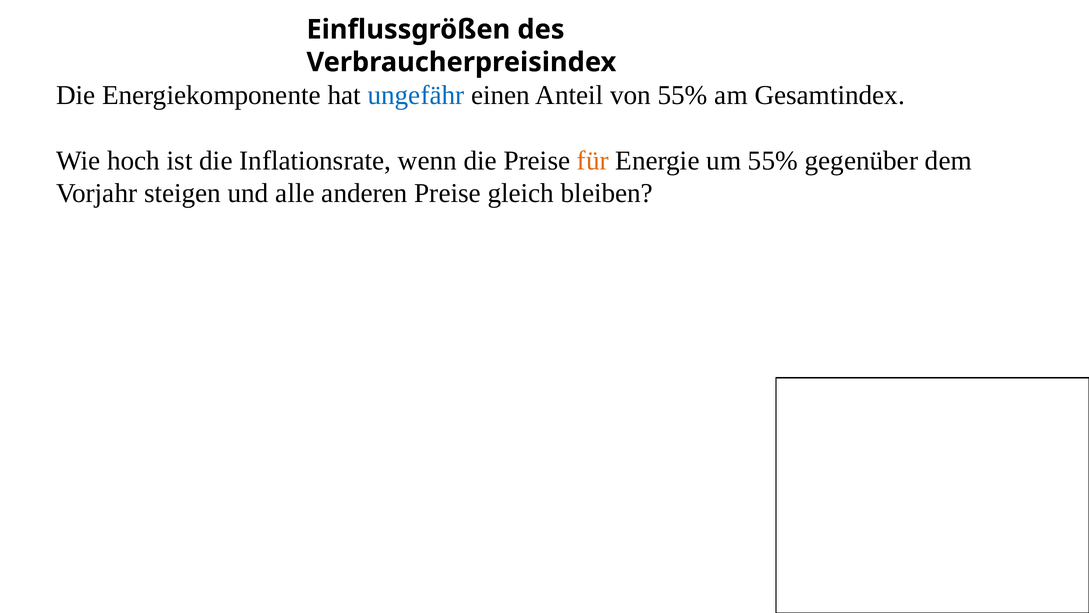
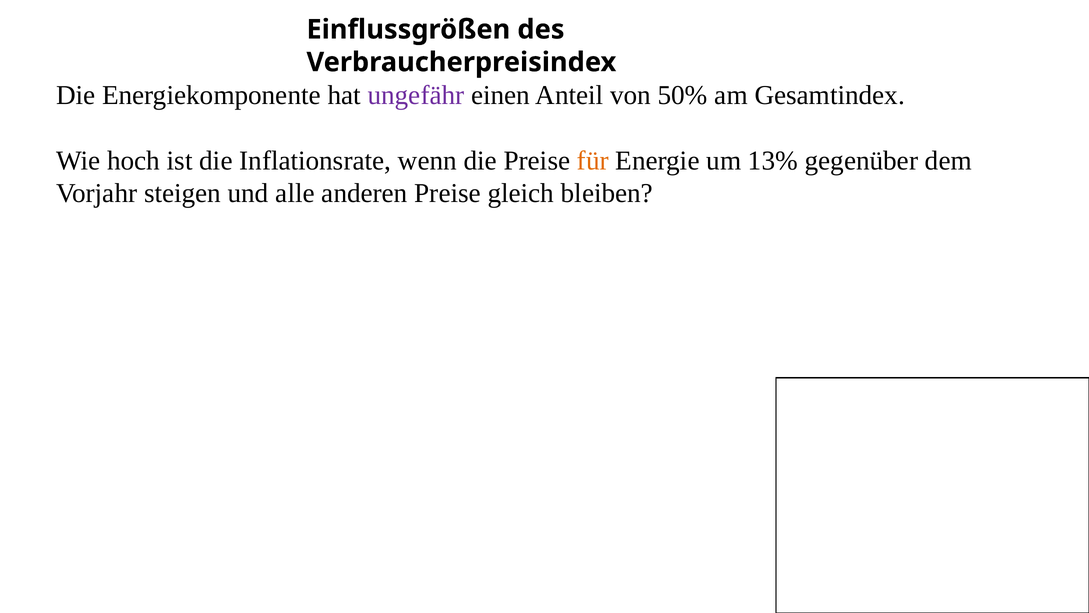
ungefähr colour: blue -> purple (416, 95)
von 55%: 55% -> 50% (683, 95)
um 55%: 55% -> 13% (773, 161)
